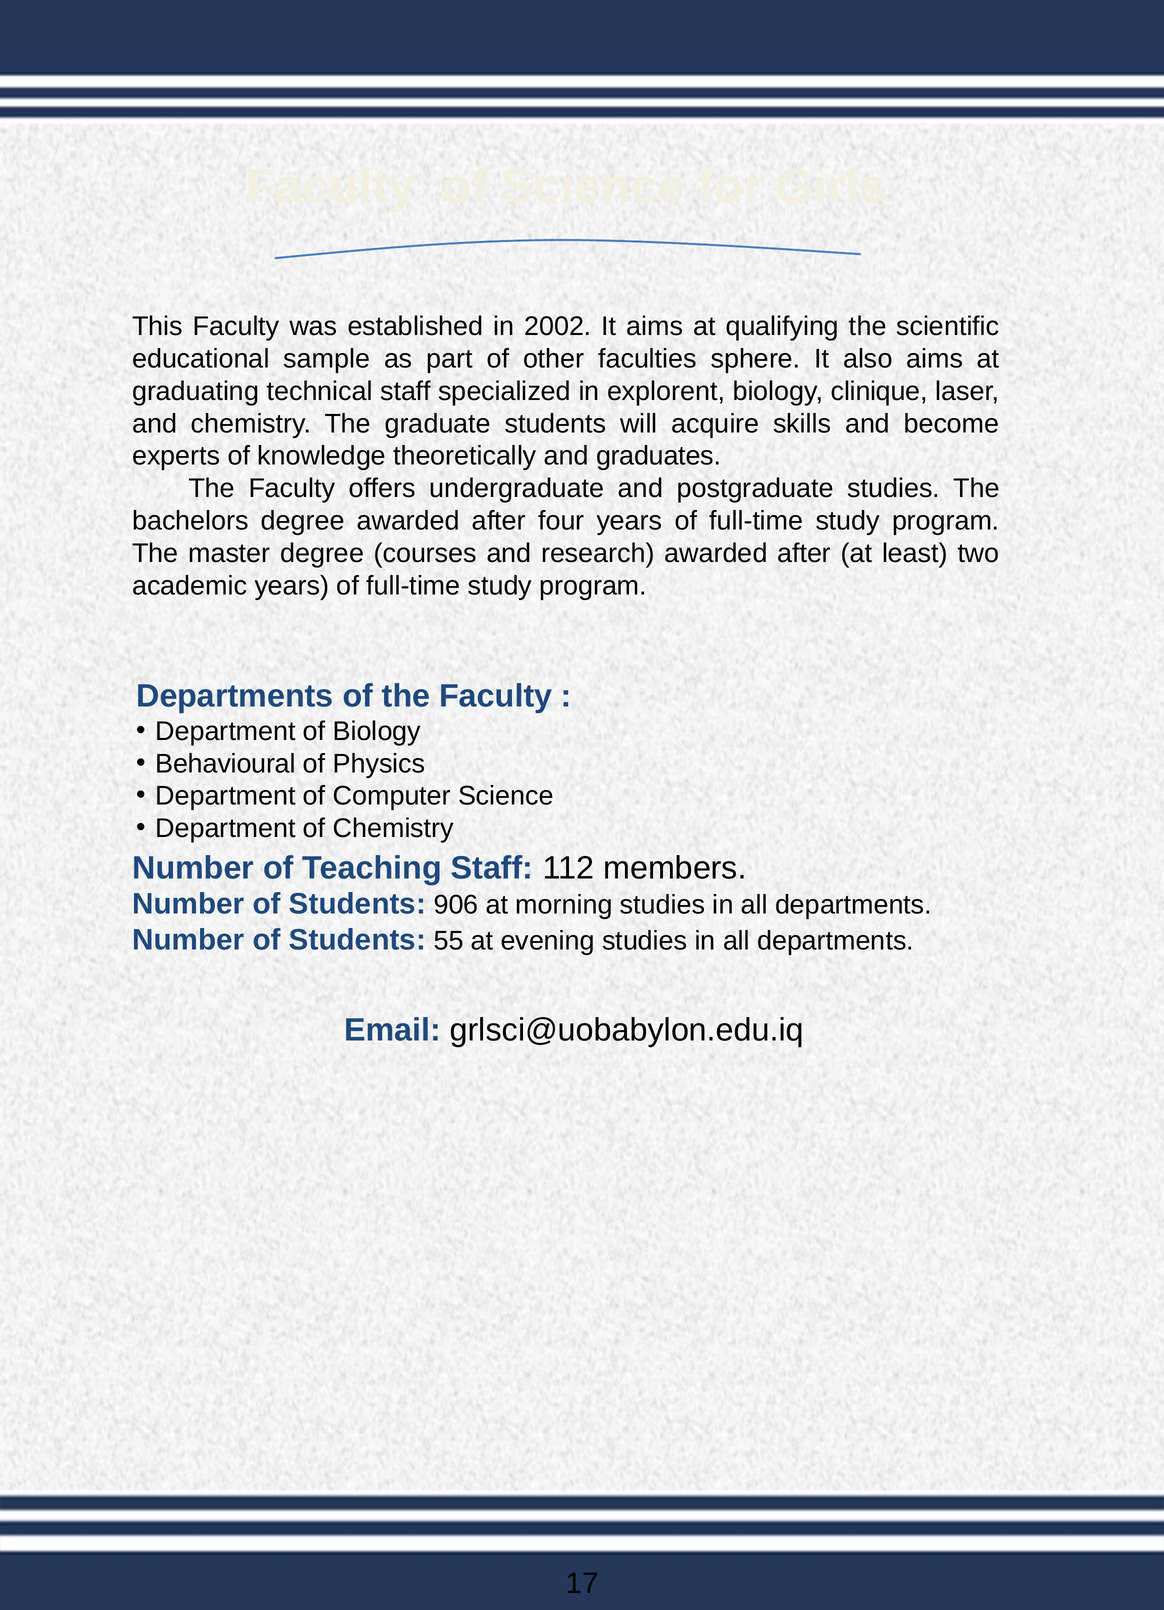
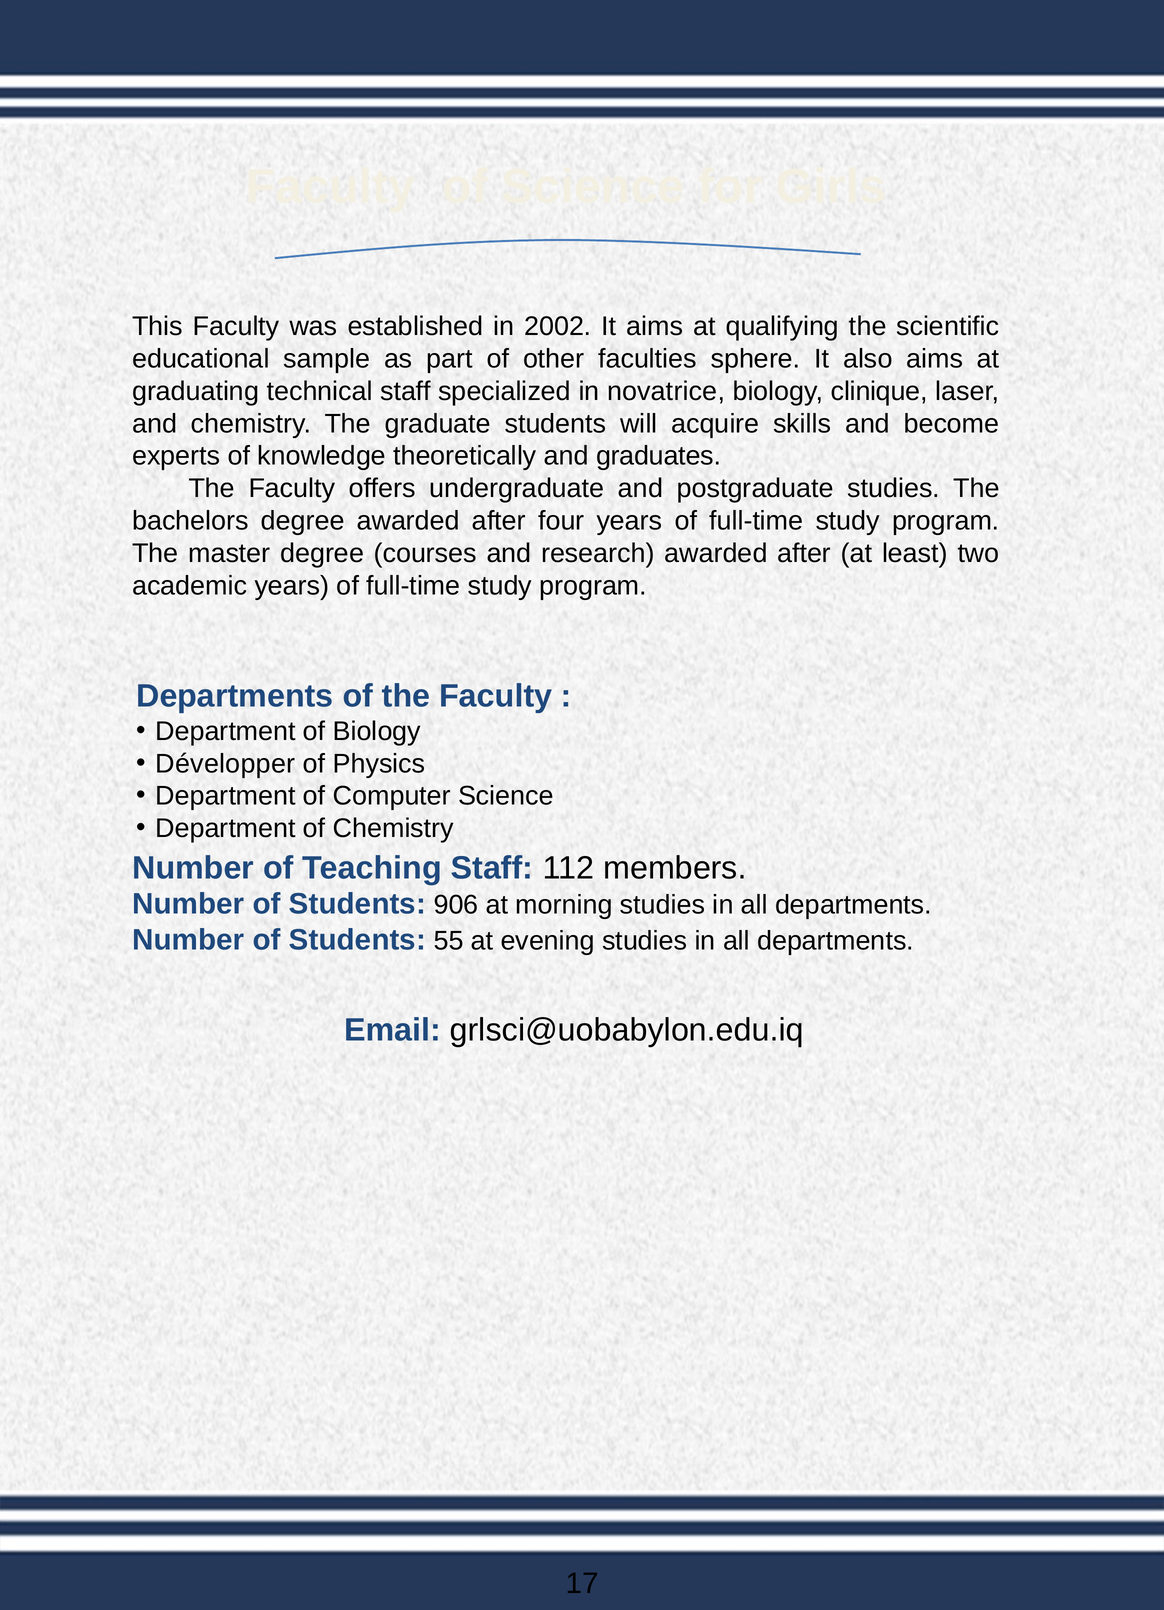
explorent: explorent -> novatrice (666, 391)
Behavioural: Behavioural -> Développer (225, 764)
